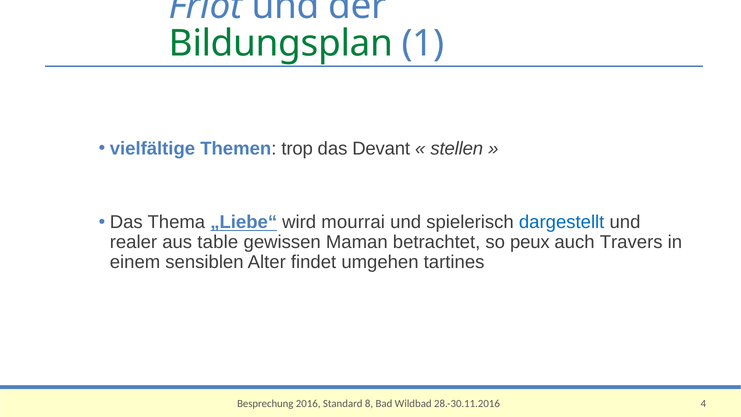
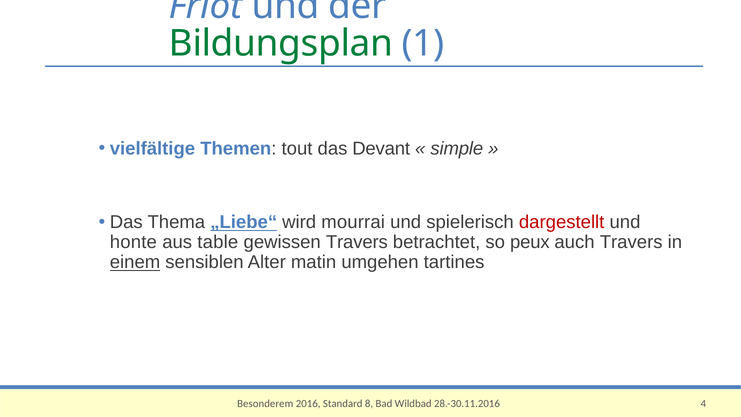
trop: trop -> tout (297, 148)
stellen: stellen -> simple (457, 148)
dargestellt colour: blue -> red (562, 222)
realer: realer -> honte (133, 242)
gewissen Maman: Maman -> Travers (357, 242)
einem underline: none -> present (135, 262)
findet: findet -> matin (314, 262)
Besprechung: Besprechung -> Besonderem (265, 404)
